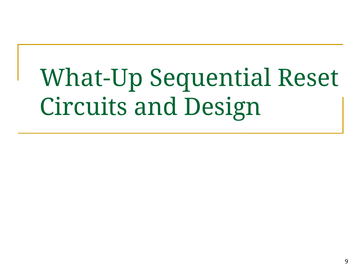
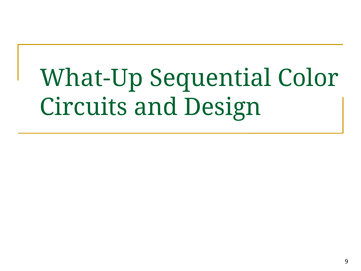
Reset: Reset -> Color (308, 78)
